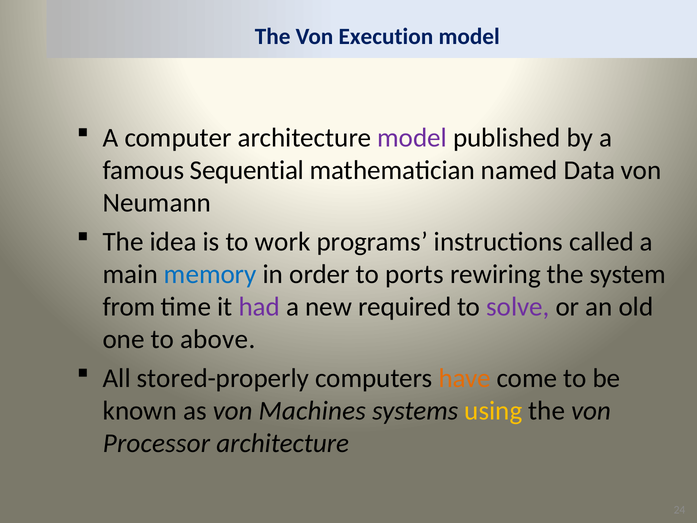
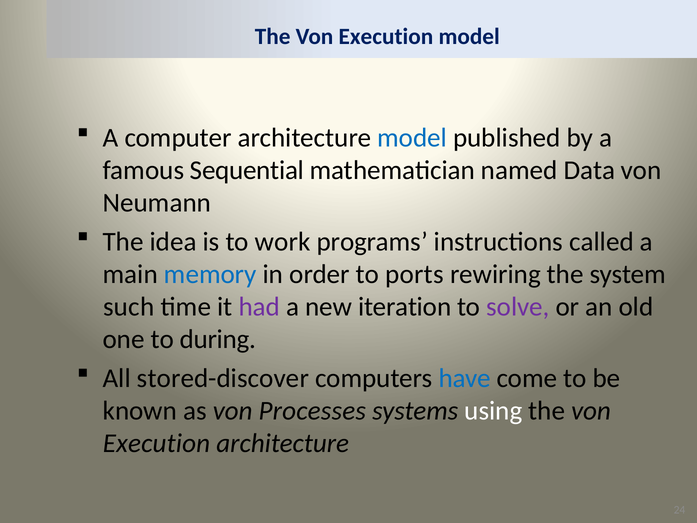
model colour: purple -> blue (412, 138)
from: from -> such (129, 307)
required: required -> iteration (405, 307)
above: above -> during (218, 339)
stored-properly: stored-properly -> stored-discover (223, 378)
have colour: orange -> blue (465, 378)
Machines: Machines -> Processes (312, 411)
using colour: yellow -> white (493, 411)
Processor: Processor -> Execution (156, 443)
